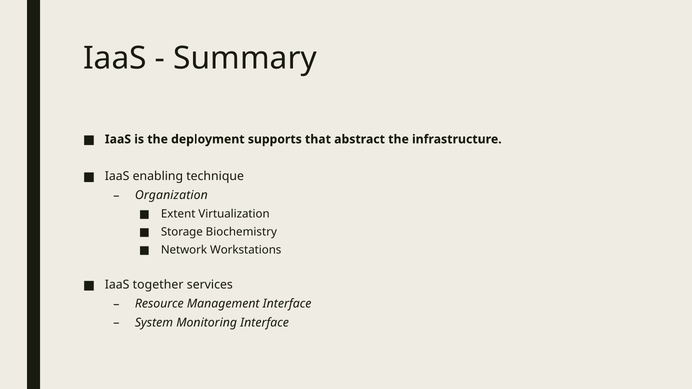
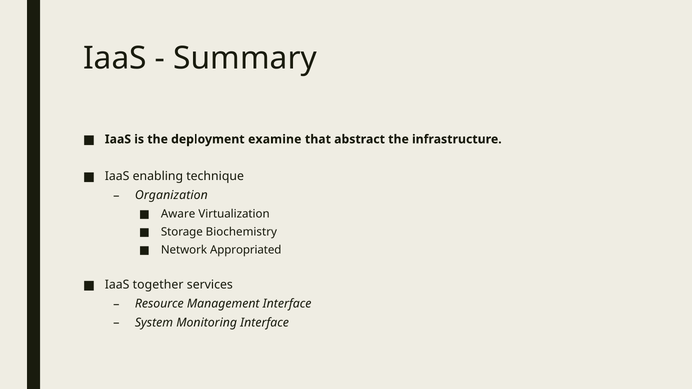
supports: supports -> examine (275, 139)
Extent: Extent -> Aware (178, 214)
Workstations: Workstations -> Appropriated (246, 250)
